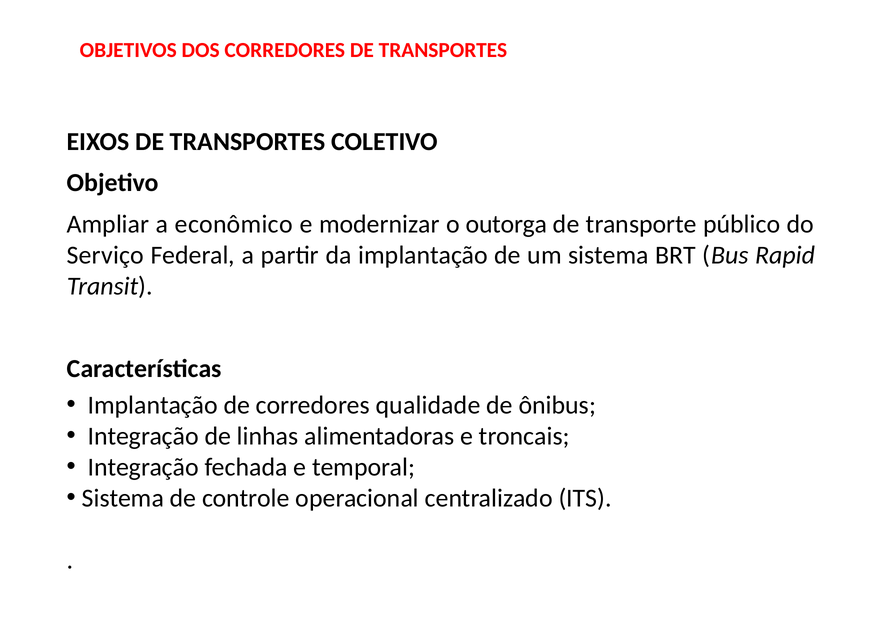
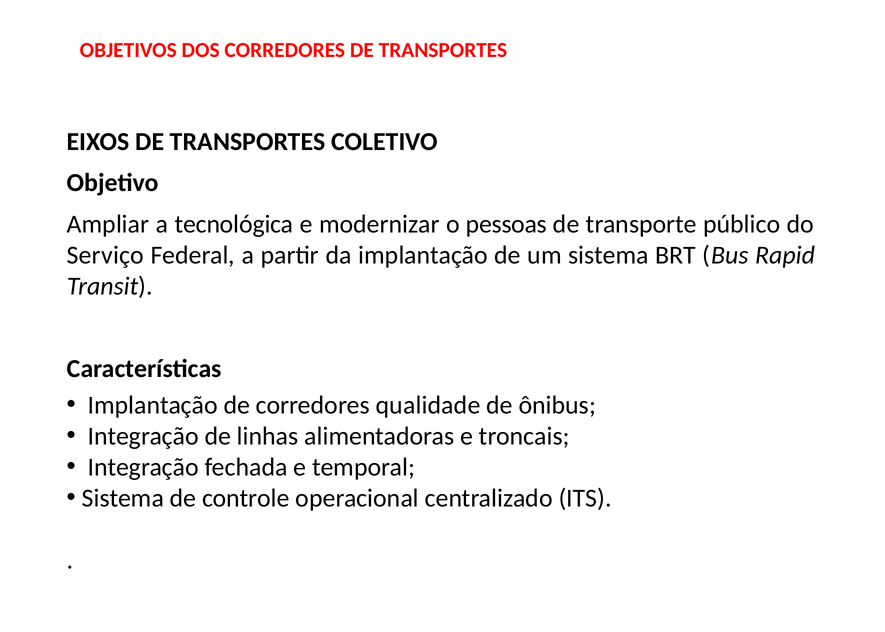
econômico: econômico -> tecnológica (234, 224)
outorga: outorga -> pessoas (506, 224)
